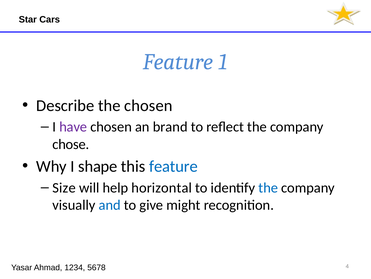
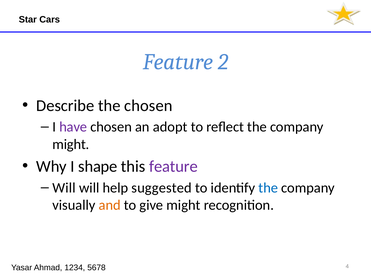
1: 1 -> 2 (223, 62)
brand: brand -> adopt (170, 127)
chose: chose -> might (71, 144)
feature colour: blue -> purple (173, 166)
Size: Size -> Will (64, 187)
horizontal: horizontal -> suggested (162, 187)
and colour: blue -> orange (110, 205)
